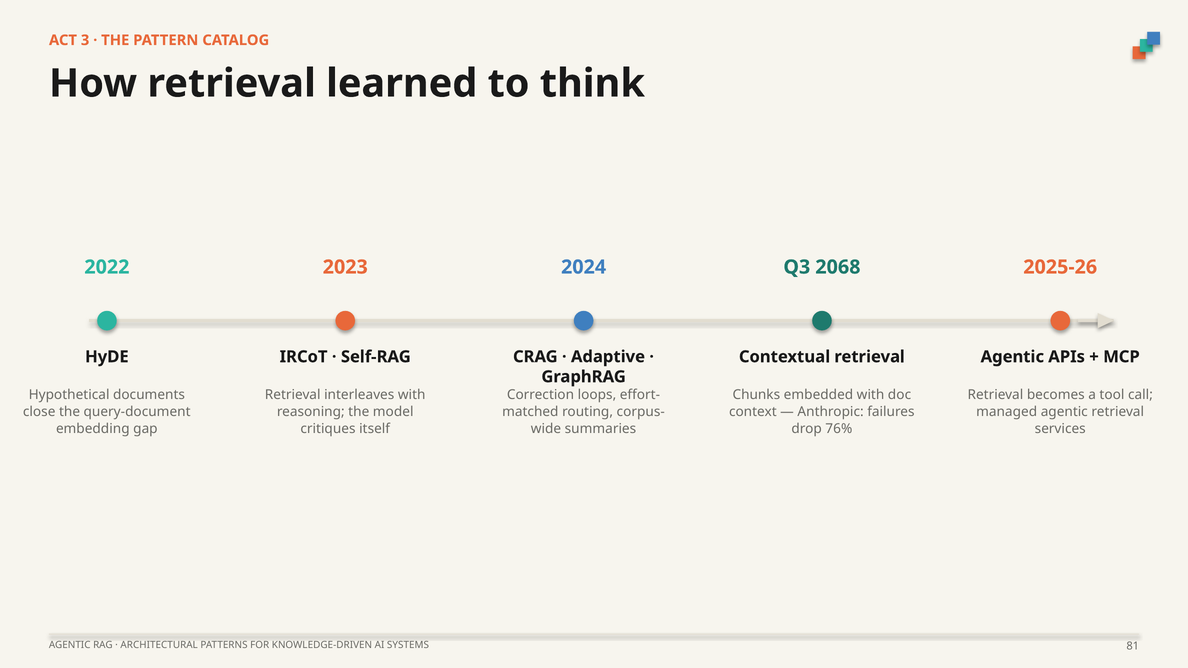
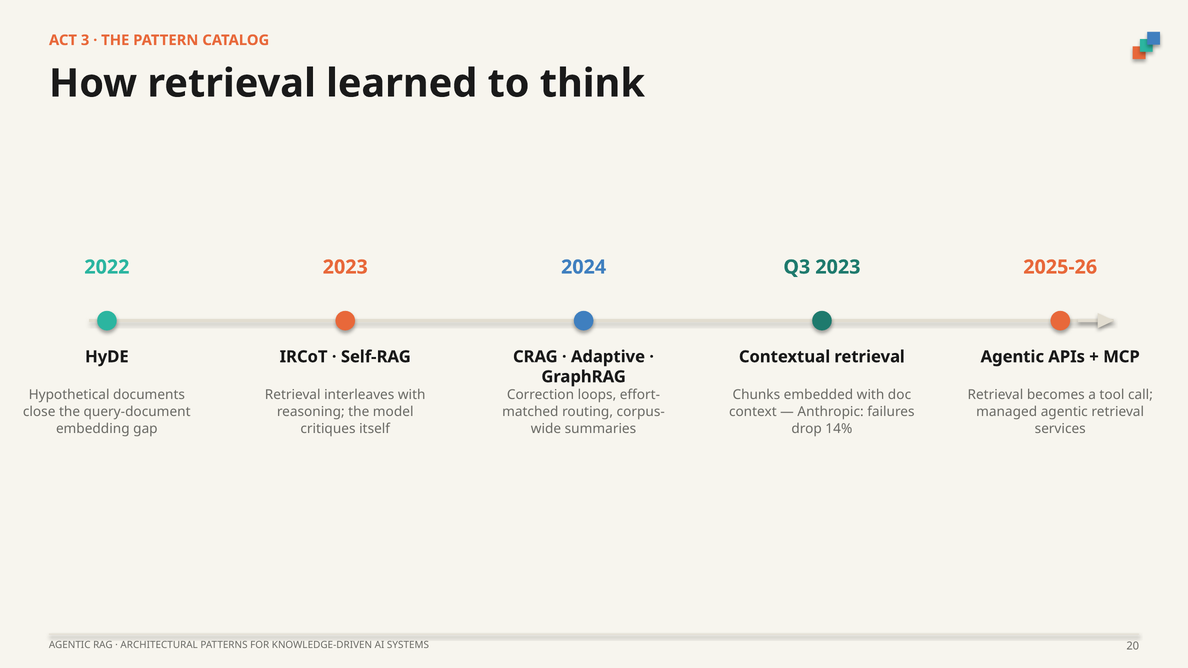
Q3 2068: 2068 -> 2023 (838, 267)
76%: 76% -> 14% (839, 429)
81: 81 -> 20 (1133, 646)
